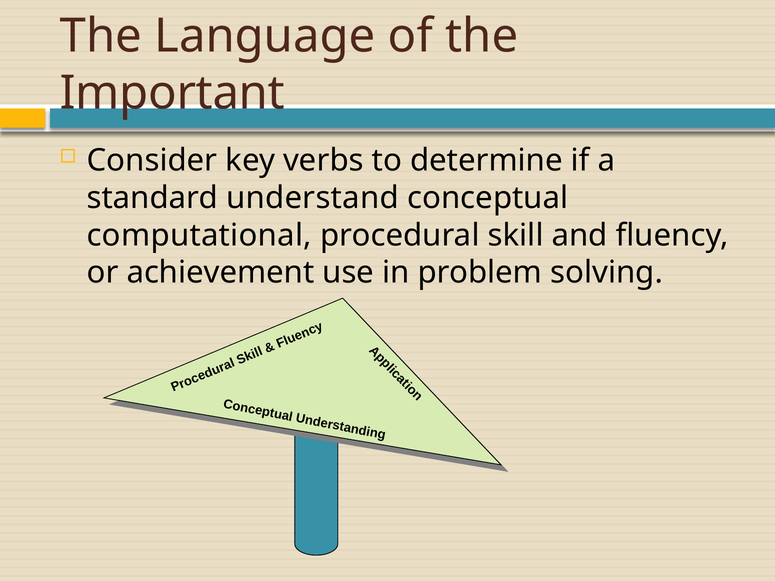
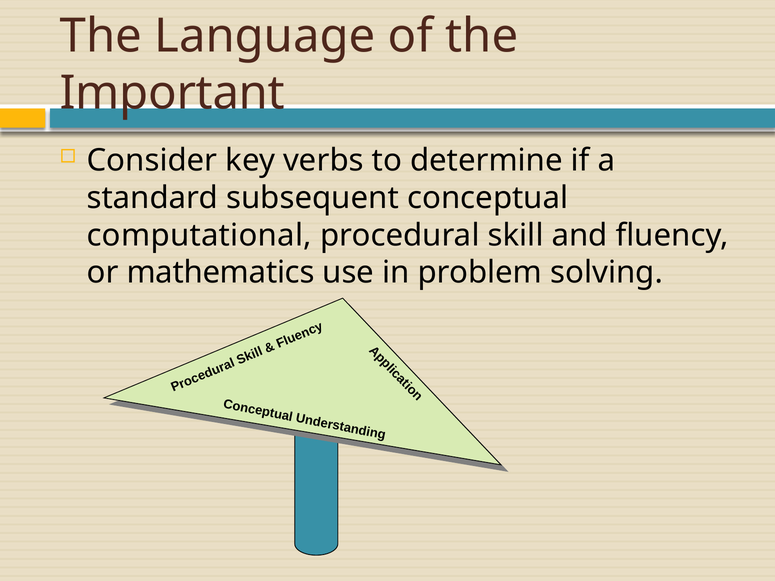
understand: understand -> subsequent (313, 198)
achievement: achievement -> mathematics (221, 273)
